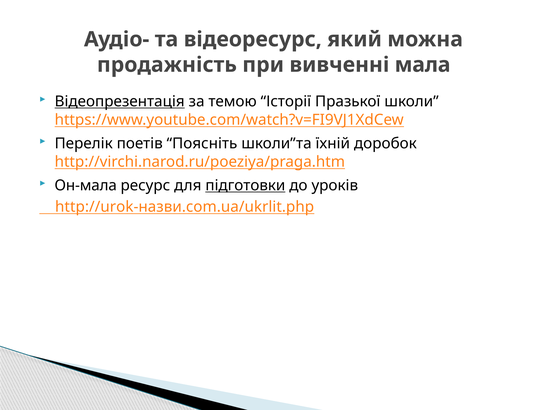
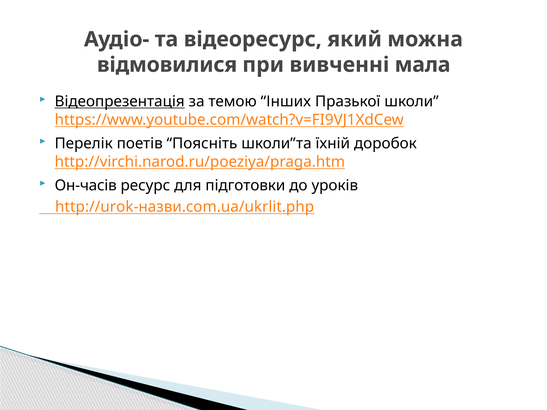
продажність: продажність -> відмовилися (167, 65)
Історії: Історії -> Інших (286, 101)
Он-мала: Он-мала -> Он-часів (86, 186)
підготовки underline: present -> none (245, 186)
